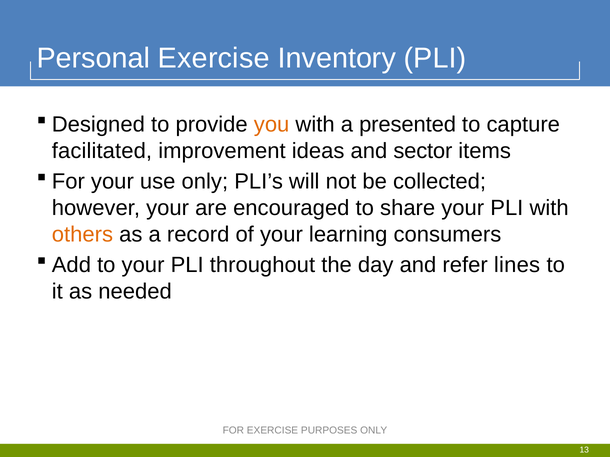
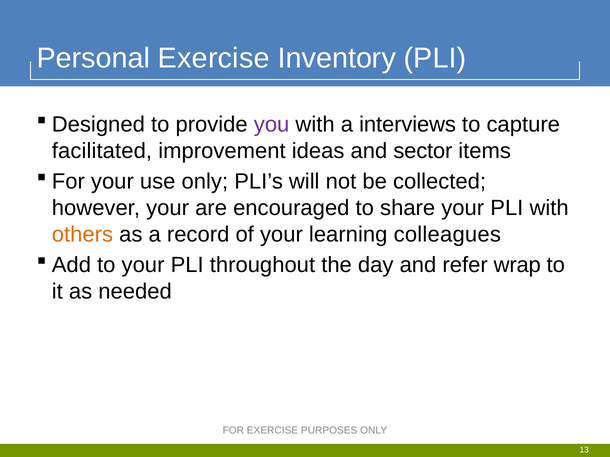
you colour: orange -> purple (272, 125)
presented: presented -> interviews (408, 125)
consumers: consumers -> colleagues (447, 235)
lines: lines -> wrap (517, 265)
